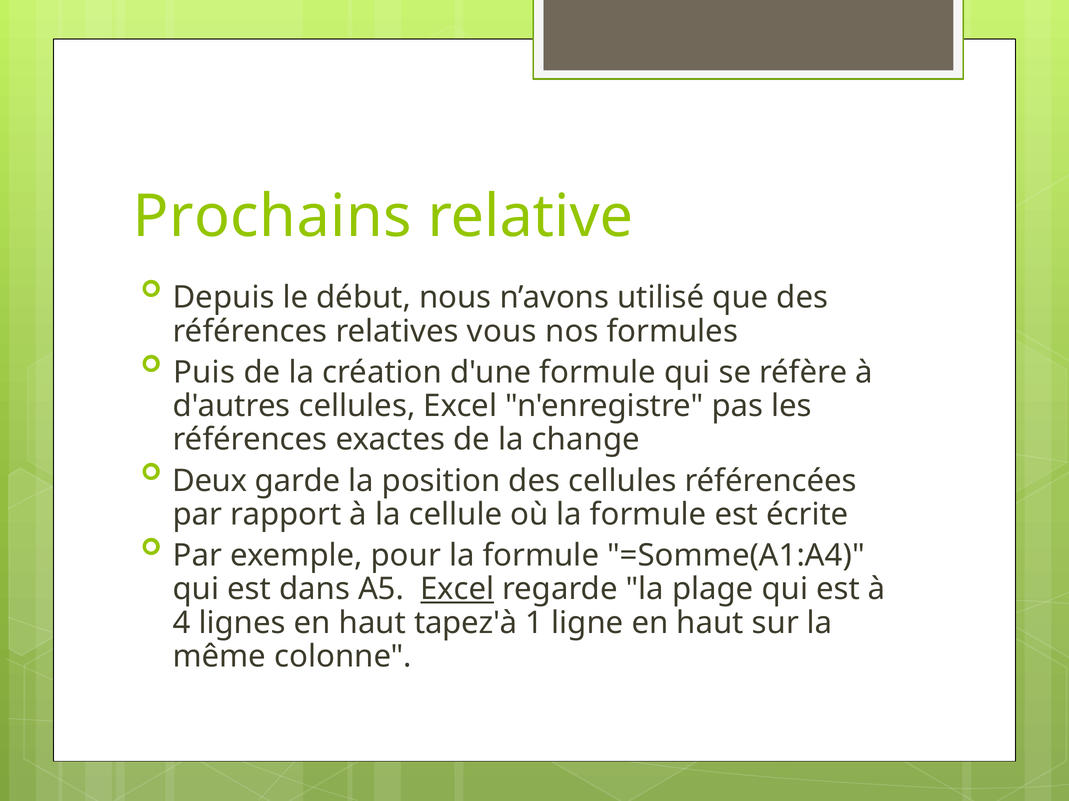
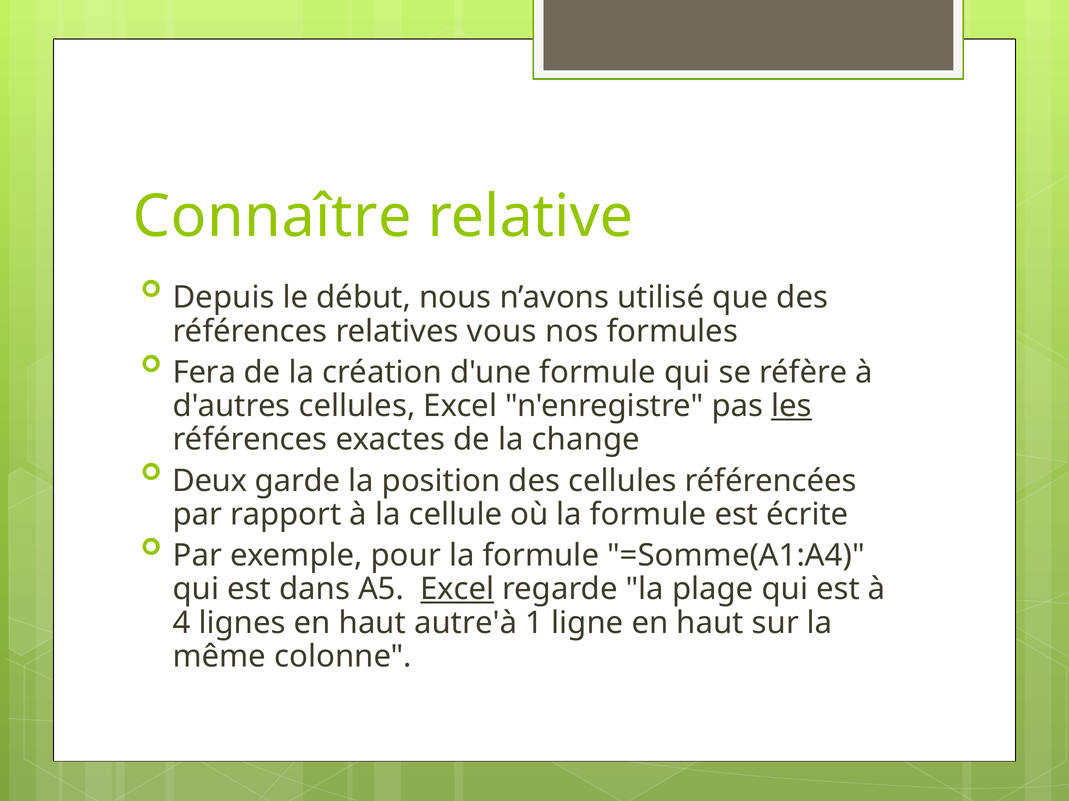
Prochains: Prochains -> Connaître (272, 217)
Puis: Puis -> Fera (204, 373)
les underline: none -> present (792, 406)
tapez'à: tapez'à -> autre'à (466, 623)
